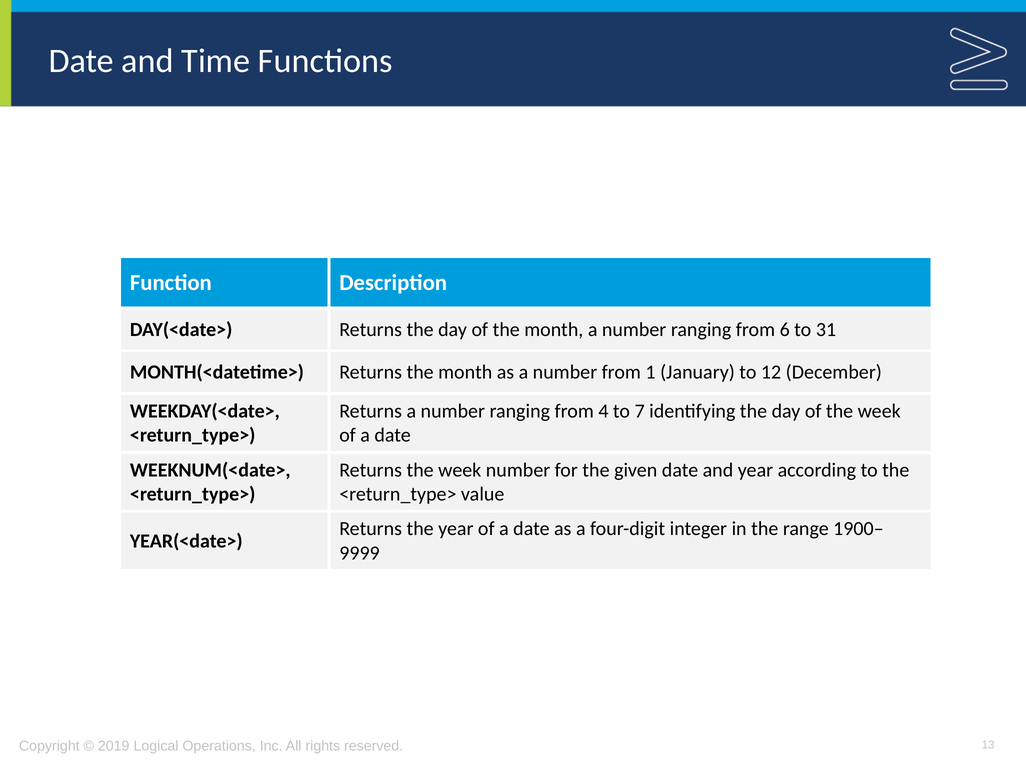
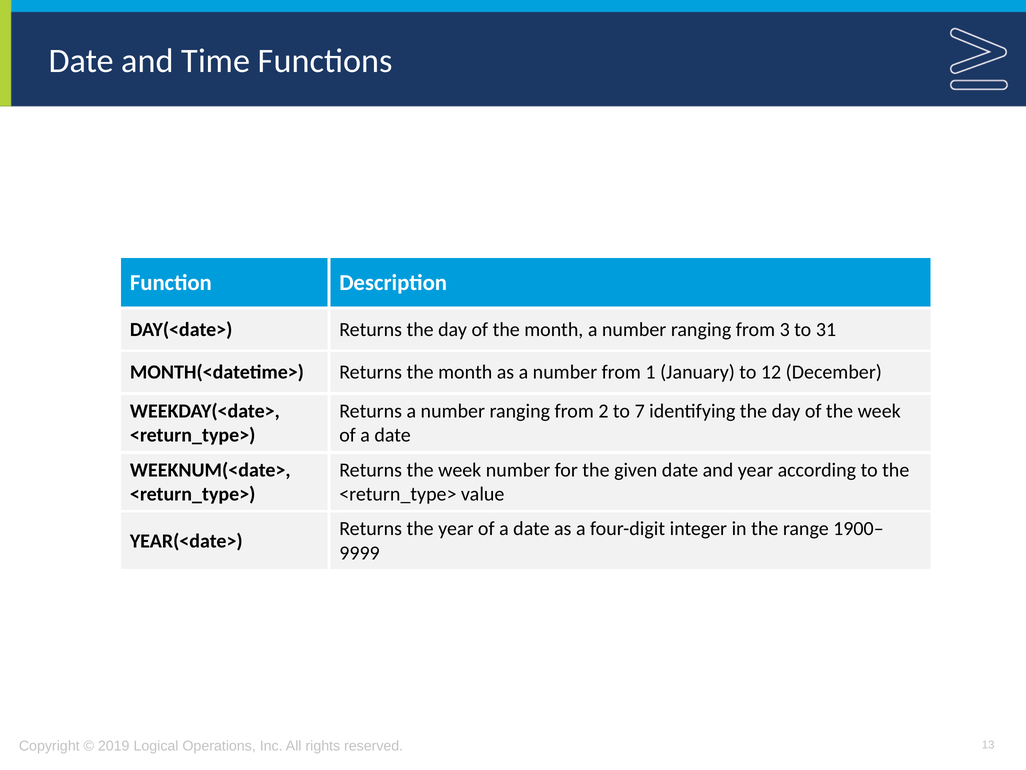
6: 6 -> 3 (785, 329)
4: 4 -> 2 (603, 411)
